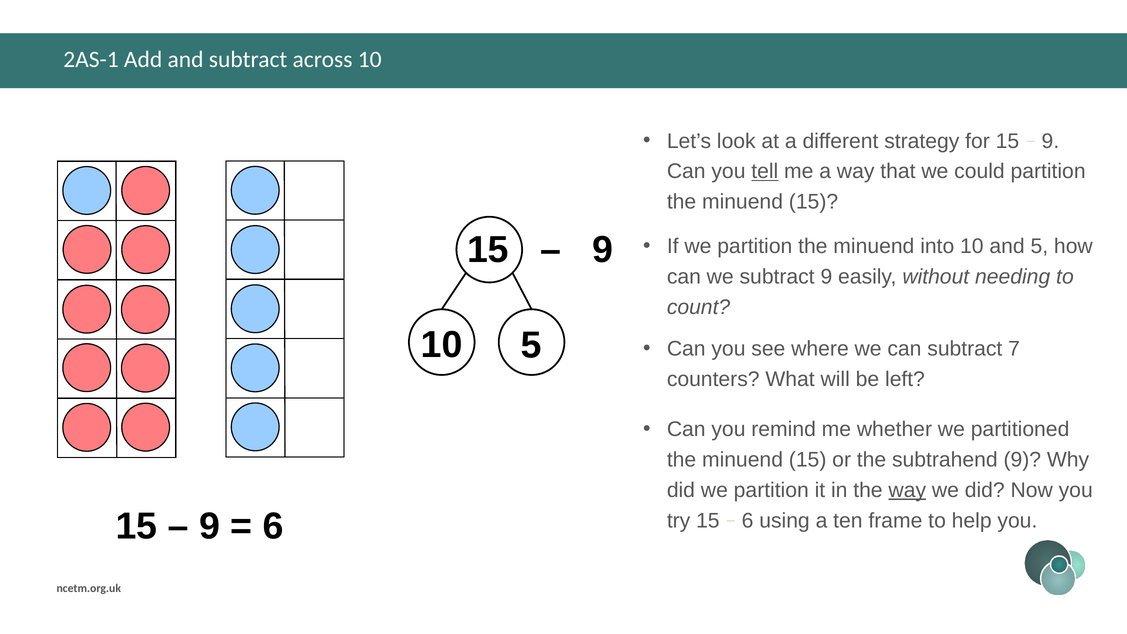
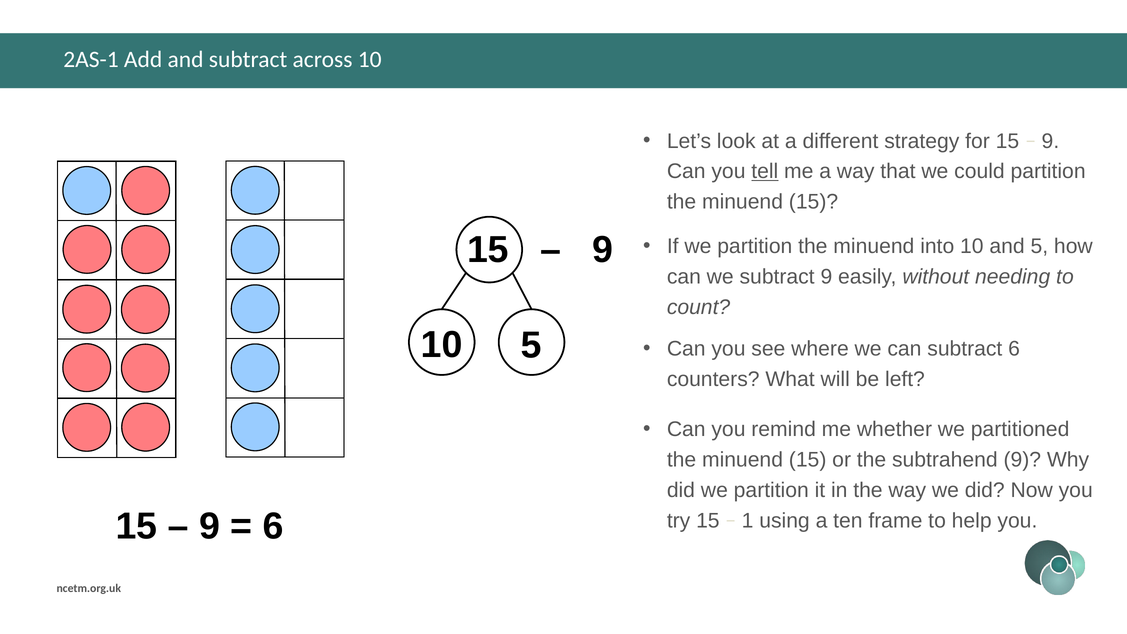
subtract 7: 7 -> 6 (1014, 349)
way underline: present -> none (907, 490)
6: 6 -> 1 (748, 521)
